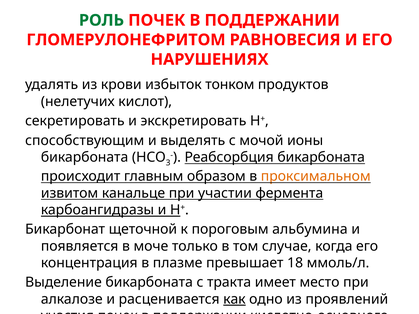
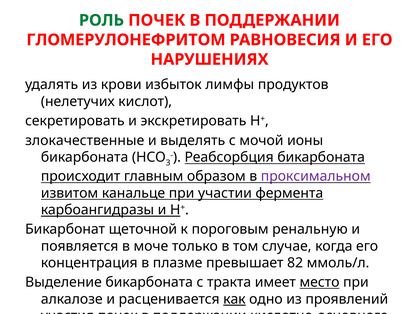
тонком: тонком -> лимфы (230, 85)
способствующим: способствующим -> злокачественные (85, 141)
проксимальном colour: orange -> purple (316, 176)
альбумина: альбумина -> ренальную (310, 230)
18: 18 -> 82 (295, 263)
место underline: none -> present (320, 283)
